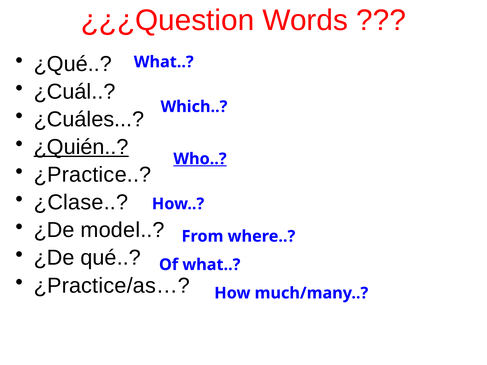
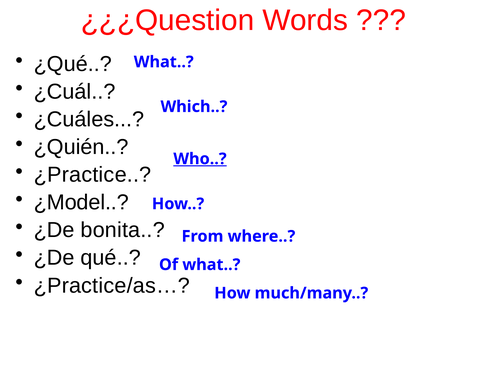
¿Quién underline: present -> none (81, 147)
¿Clase: ¿Clase -> ¿Model (81, 203)
model: model -> bonita (123, 230)
